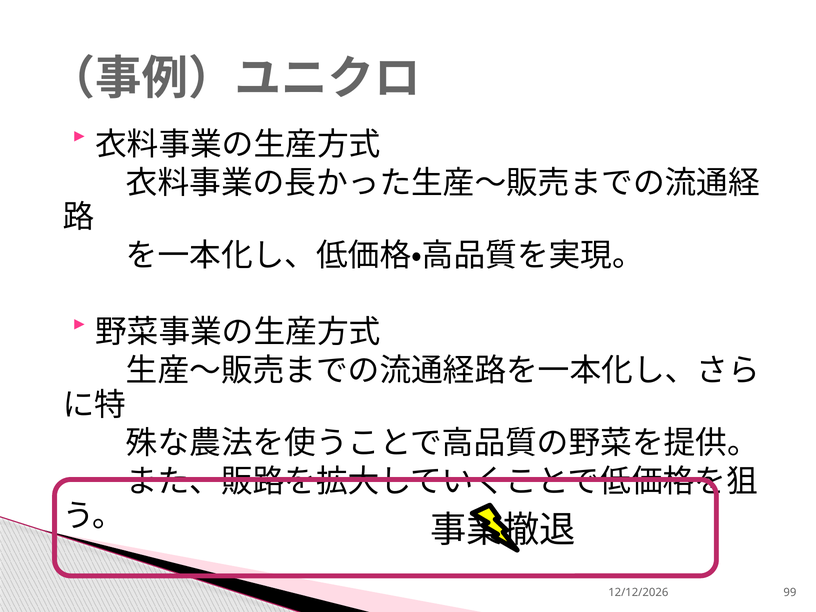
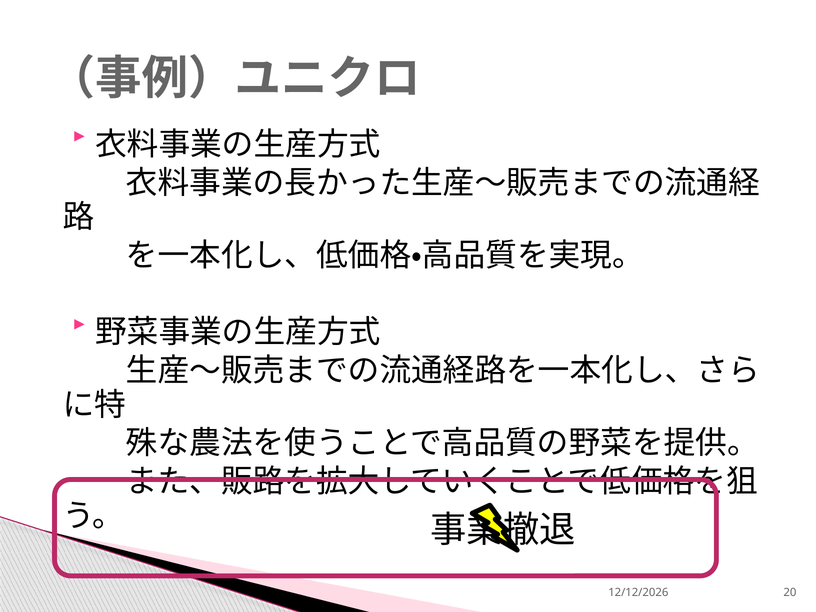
99: 99 -> 20 (790, 593)
